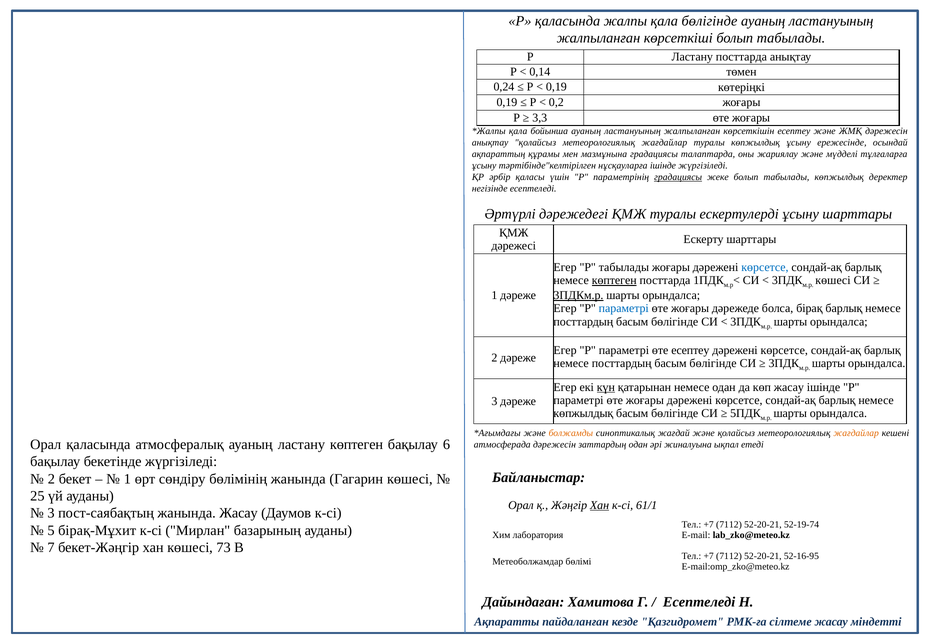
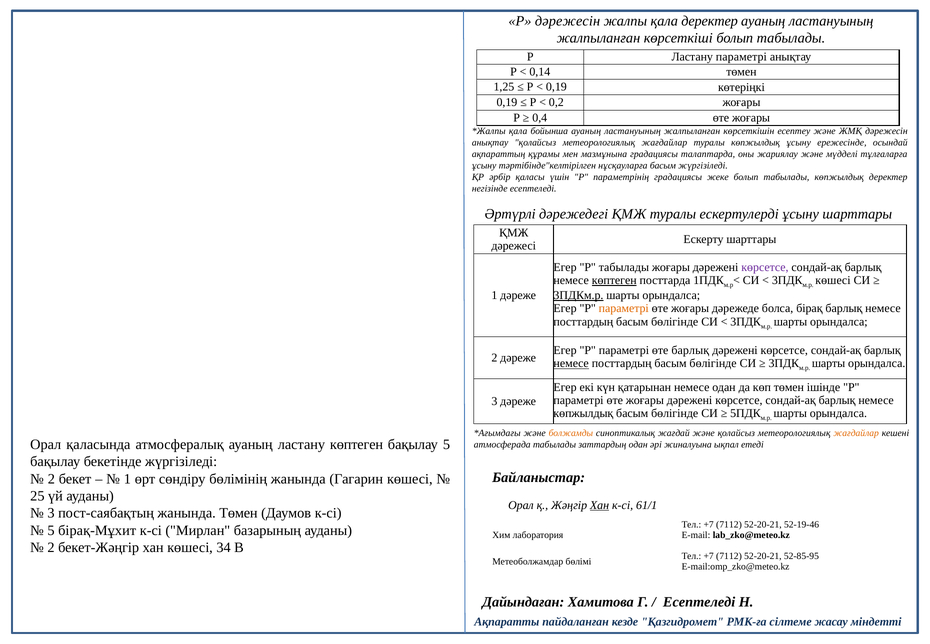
Р қаласында: қаласында -> дәрежесін (568, 21)
қала бөлігінде: бөлігінде -> деректер (710, 21)
Ластану посттарда: посттарда -> параметрі (741, 57)
0,24: 0,24 -> 1,25 (504, 87)
3,3: 3,3 -> 0,4 (540, 118)
нұсқауларға ішінде: ішінде -> басым (663, 166)
градациясы underline: present -> none (678, 177)
көрсетсе colour: blue -> purple (765, 267)
параметрі colour: blue -> orange (624, 308)
өте есептеу: есептеу -> барлық (690, 350)
немесе underline: none -> present (571, 363)
күн underline: present -> none (606, 387)
көп жасау: жасау -> төмен (789, 387)
бақылау 6: 6 -> 5 (447, 444)
атмосферада дәрежесін: дәрежесін -> табылады (554, 444)
жанында Жасау: Жасау -> Төмен (238, 513)
52-19-74: 52-19-74 -> 52-19-46 (802, 525)
7: 7 -> 2 (51, 547)
73: 73 -> 34 (224, 547)
52-16-95: 52-16-95 -> 52-85-95 (801, 556)
